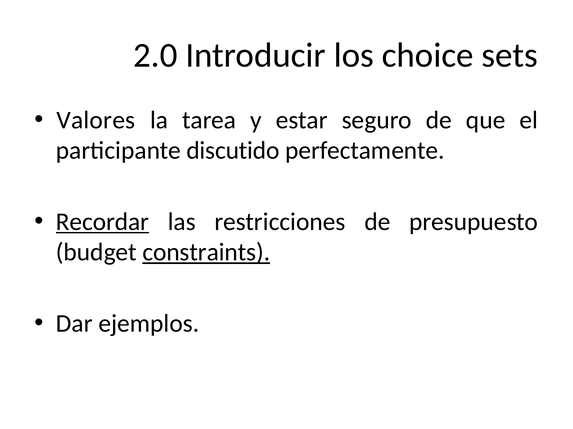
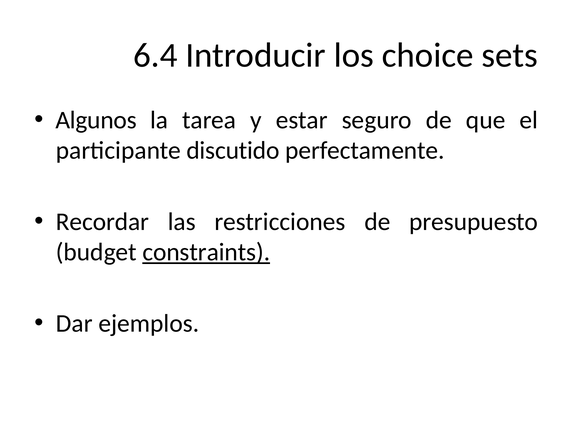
2.0: 2.0 -> 6.4 (155, 55)
Valores: Valores -> Algunos (96, 120)
Recordar underline: present -> none (102, 222)
